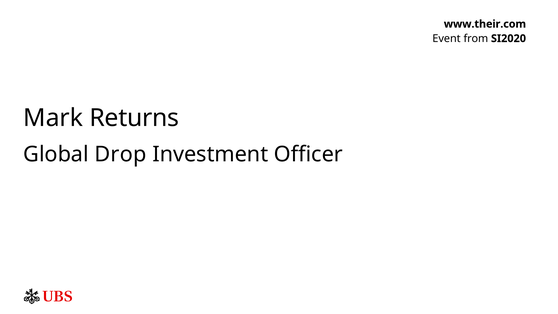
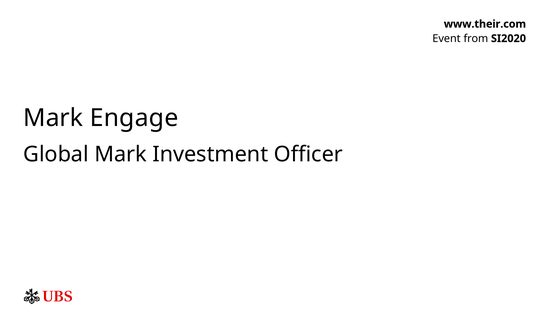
Returns: Returns -> Engage (134, 118)
Global Drop: Drop -> Mark (121, 154)
